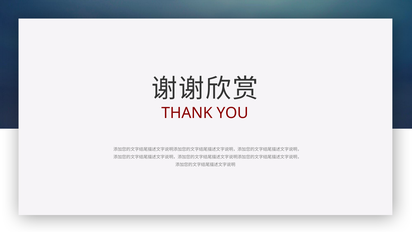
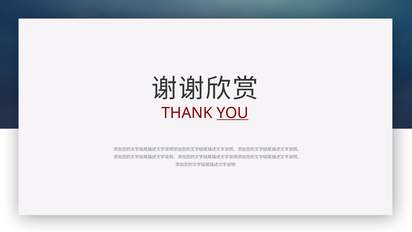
YOU underline: none -> present (233, 113)
